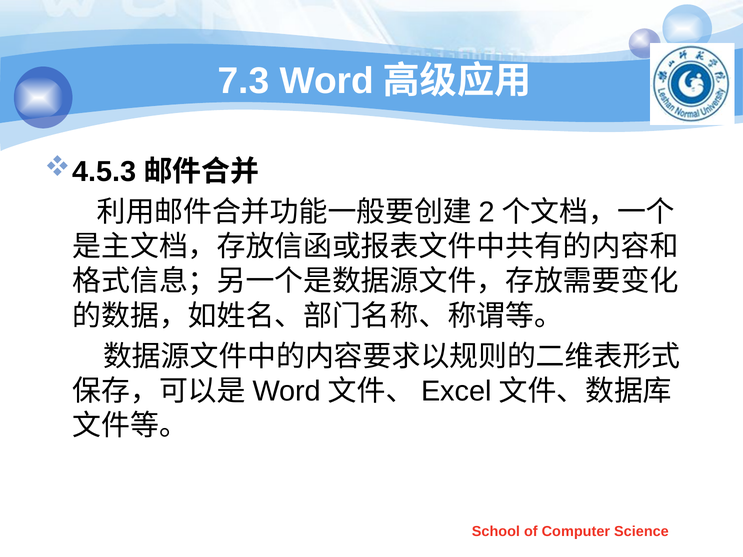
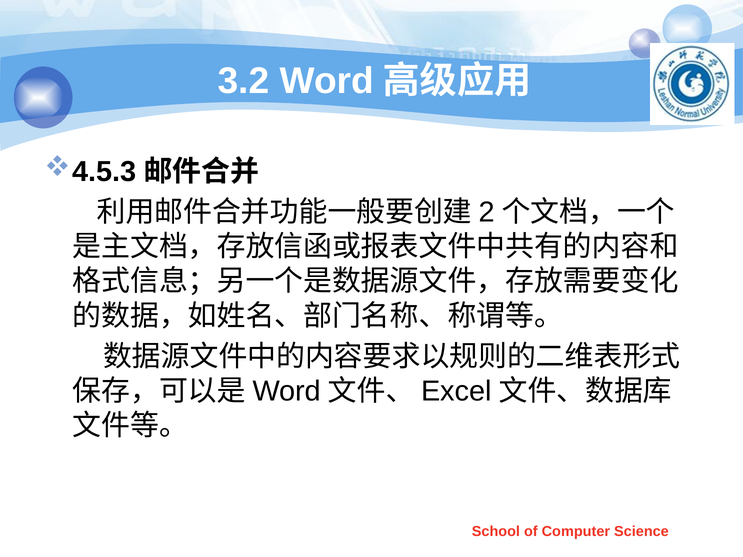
7.3: 7.3 -> 3.2 (244, 81)
